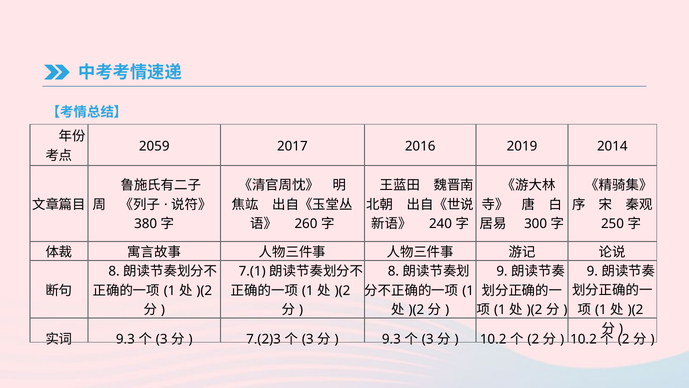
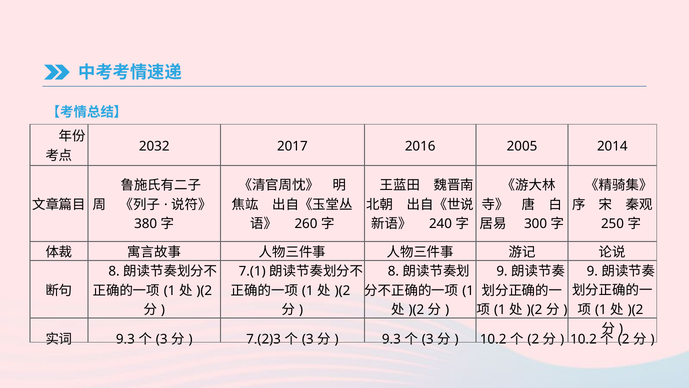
2059: 2059 -> 2032 (154, 146)
2019: 2019 -> 2005 (522, 146)
